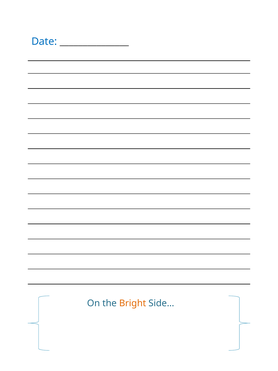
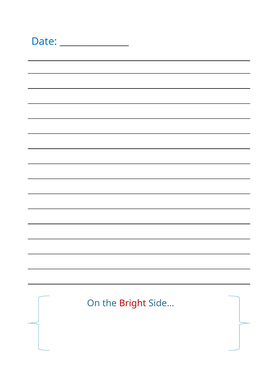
Bright colour: orange -> red (133, 303)
